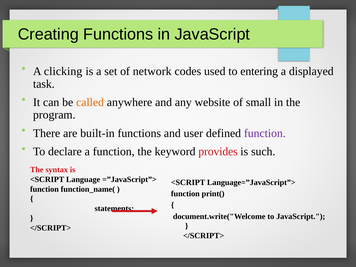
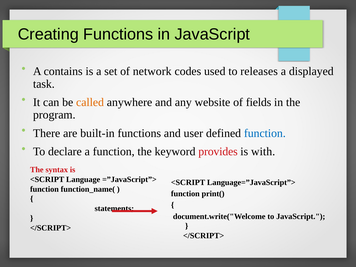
clicking: clicking -> contains (63, 71)
entering: entering -> releases (259, 71)
small: small -> fields (259, 102)
function colour: purple -> blue (265, 133)
such: such -> with (263, 151)
